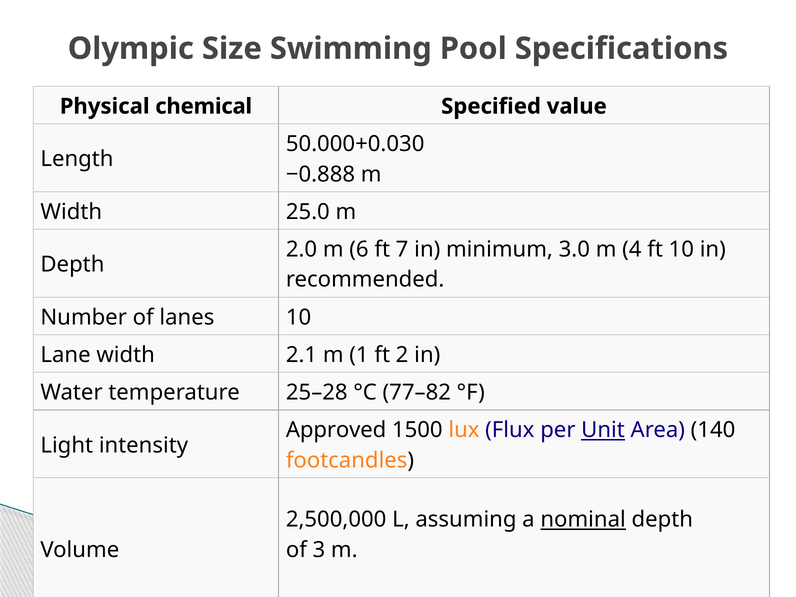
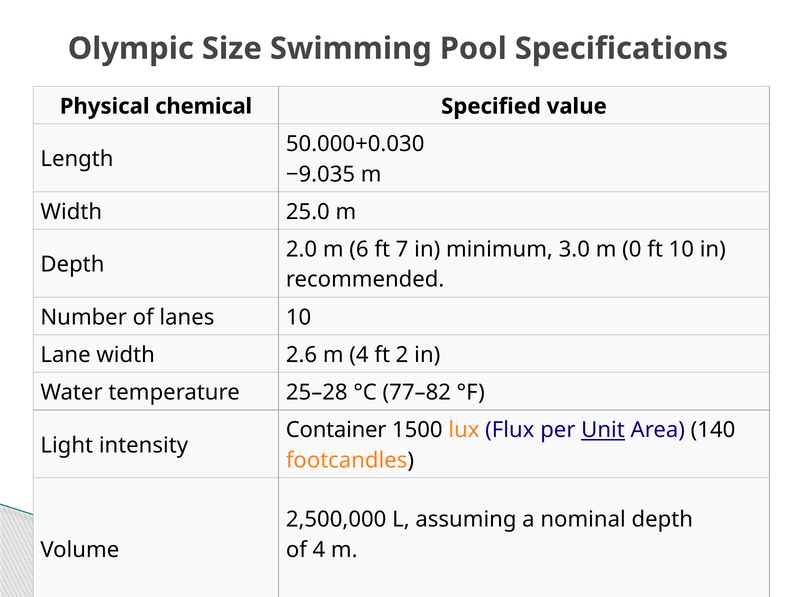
−0.888: −0.888 -> −9.035 (320, 174)
4: 4 -> 0 (632, 249)
2.1: 2.1 -> 2.6 (302, 355)
m 1: 1 -> 4 (359, 355)
Approved: Approved -> Container (336, 430)
nominal underline: present -> none (583, 520)
of 3: 3 -> 4 (319, 550)
